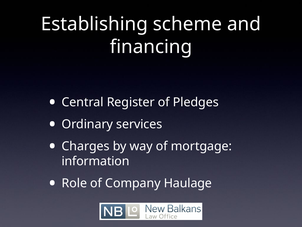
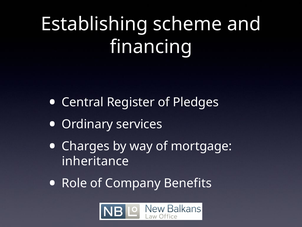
information: information -> inheritance (95, 161)
Haulage: Haulage -> Benefits (188, 183)
